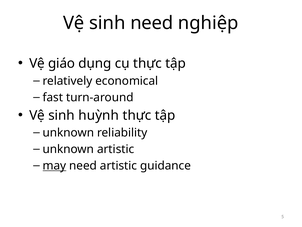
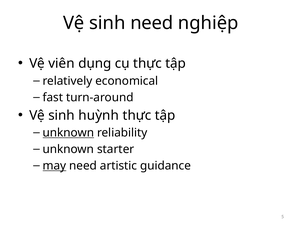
giáo: giáo -> viên (61, 63)
unknown underline: none -> present (68, 132)
unknown artistic: artistic -> starter (116, 149)
